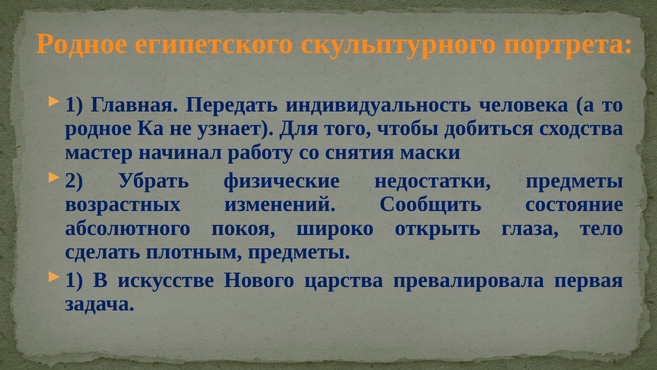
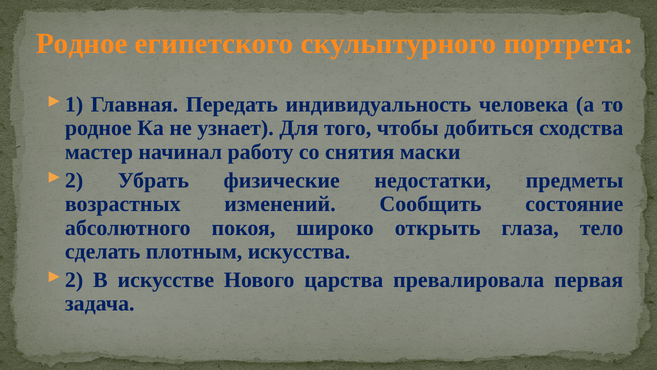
плотным предметы: предметы -> искусства (299, 251)
1: 1 -> 2 (74, 280)
